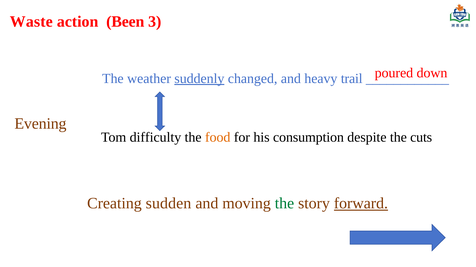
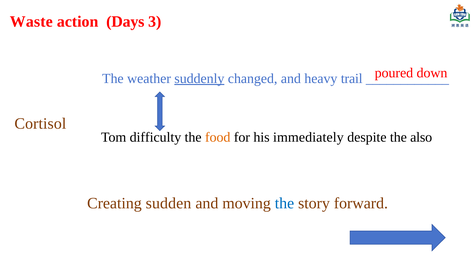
Been: Been -> Days (125, 22)
Evening: Evening -> Cortisol (40, 124)
consumption: consumption -> immediately (308, 138)
cuts: cuts -> also (421, 138)
the colour: green -> blue (284, 204)
forward underline: present -> none (361, 204)
